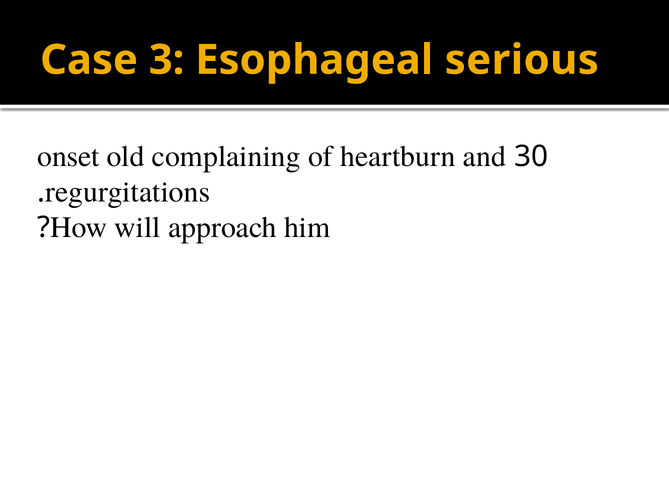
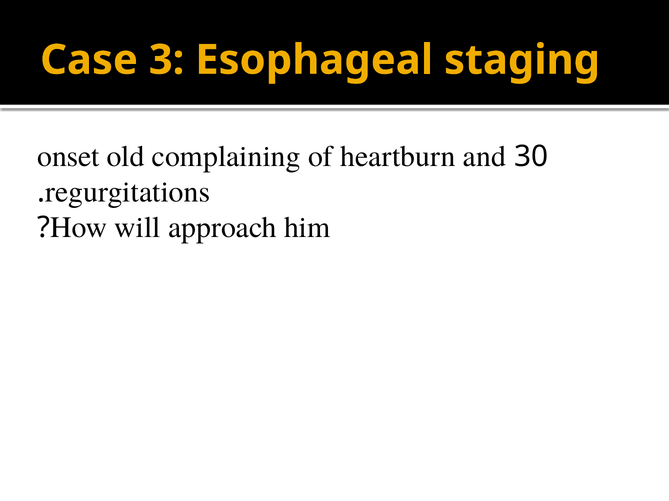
serious: serious -> staging (522, 60)
